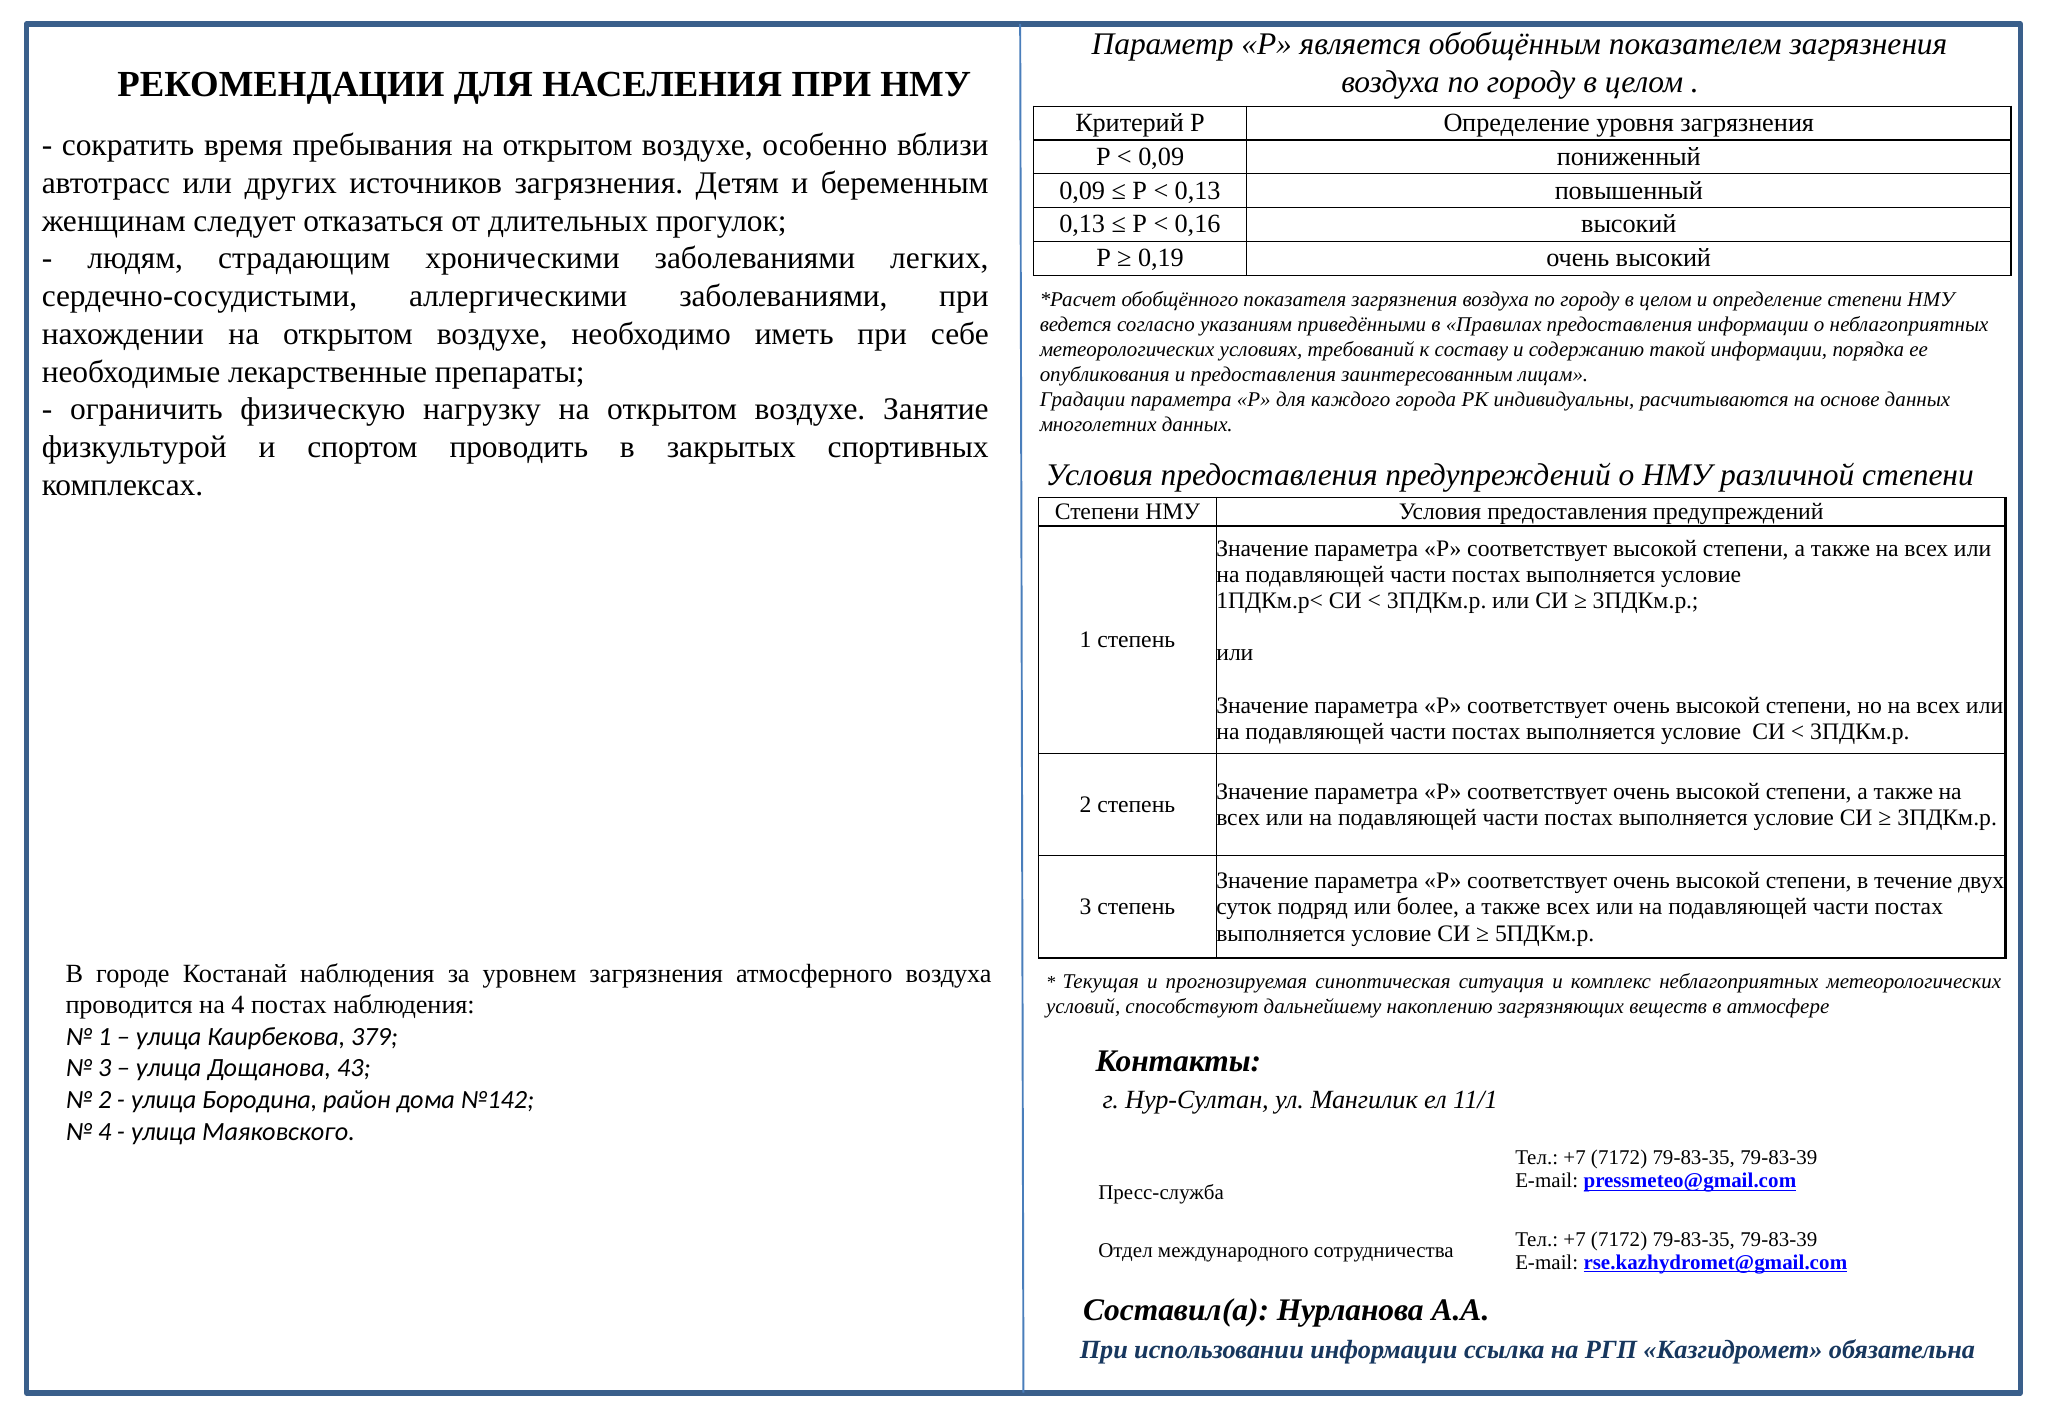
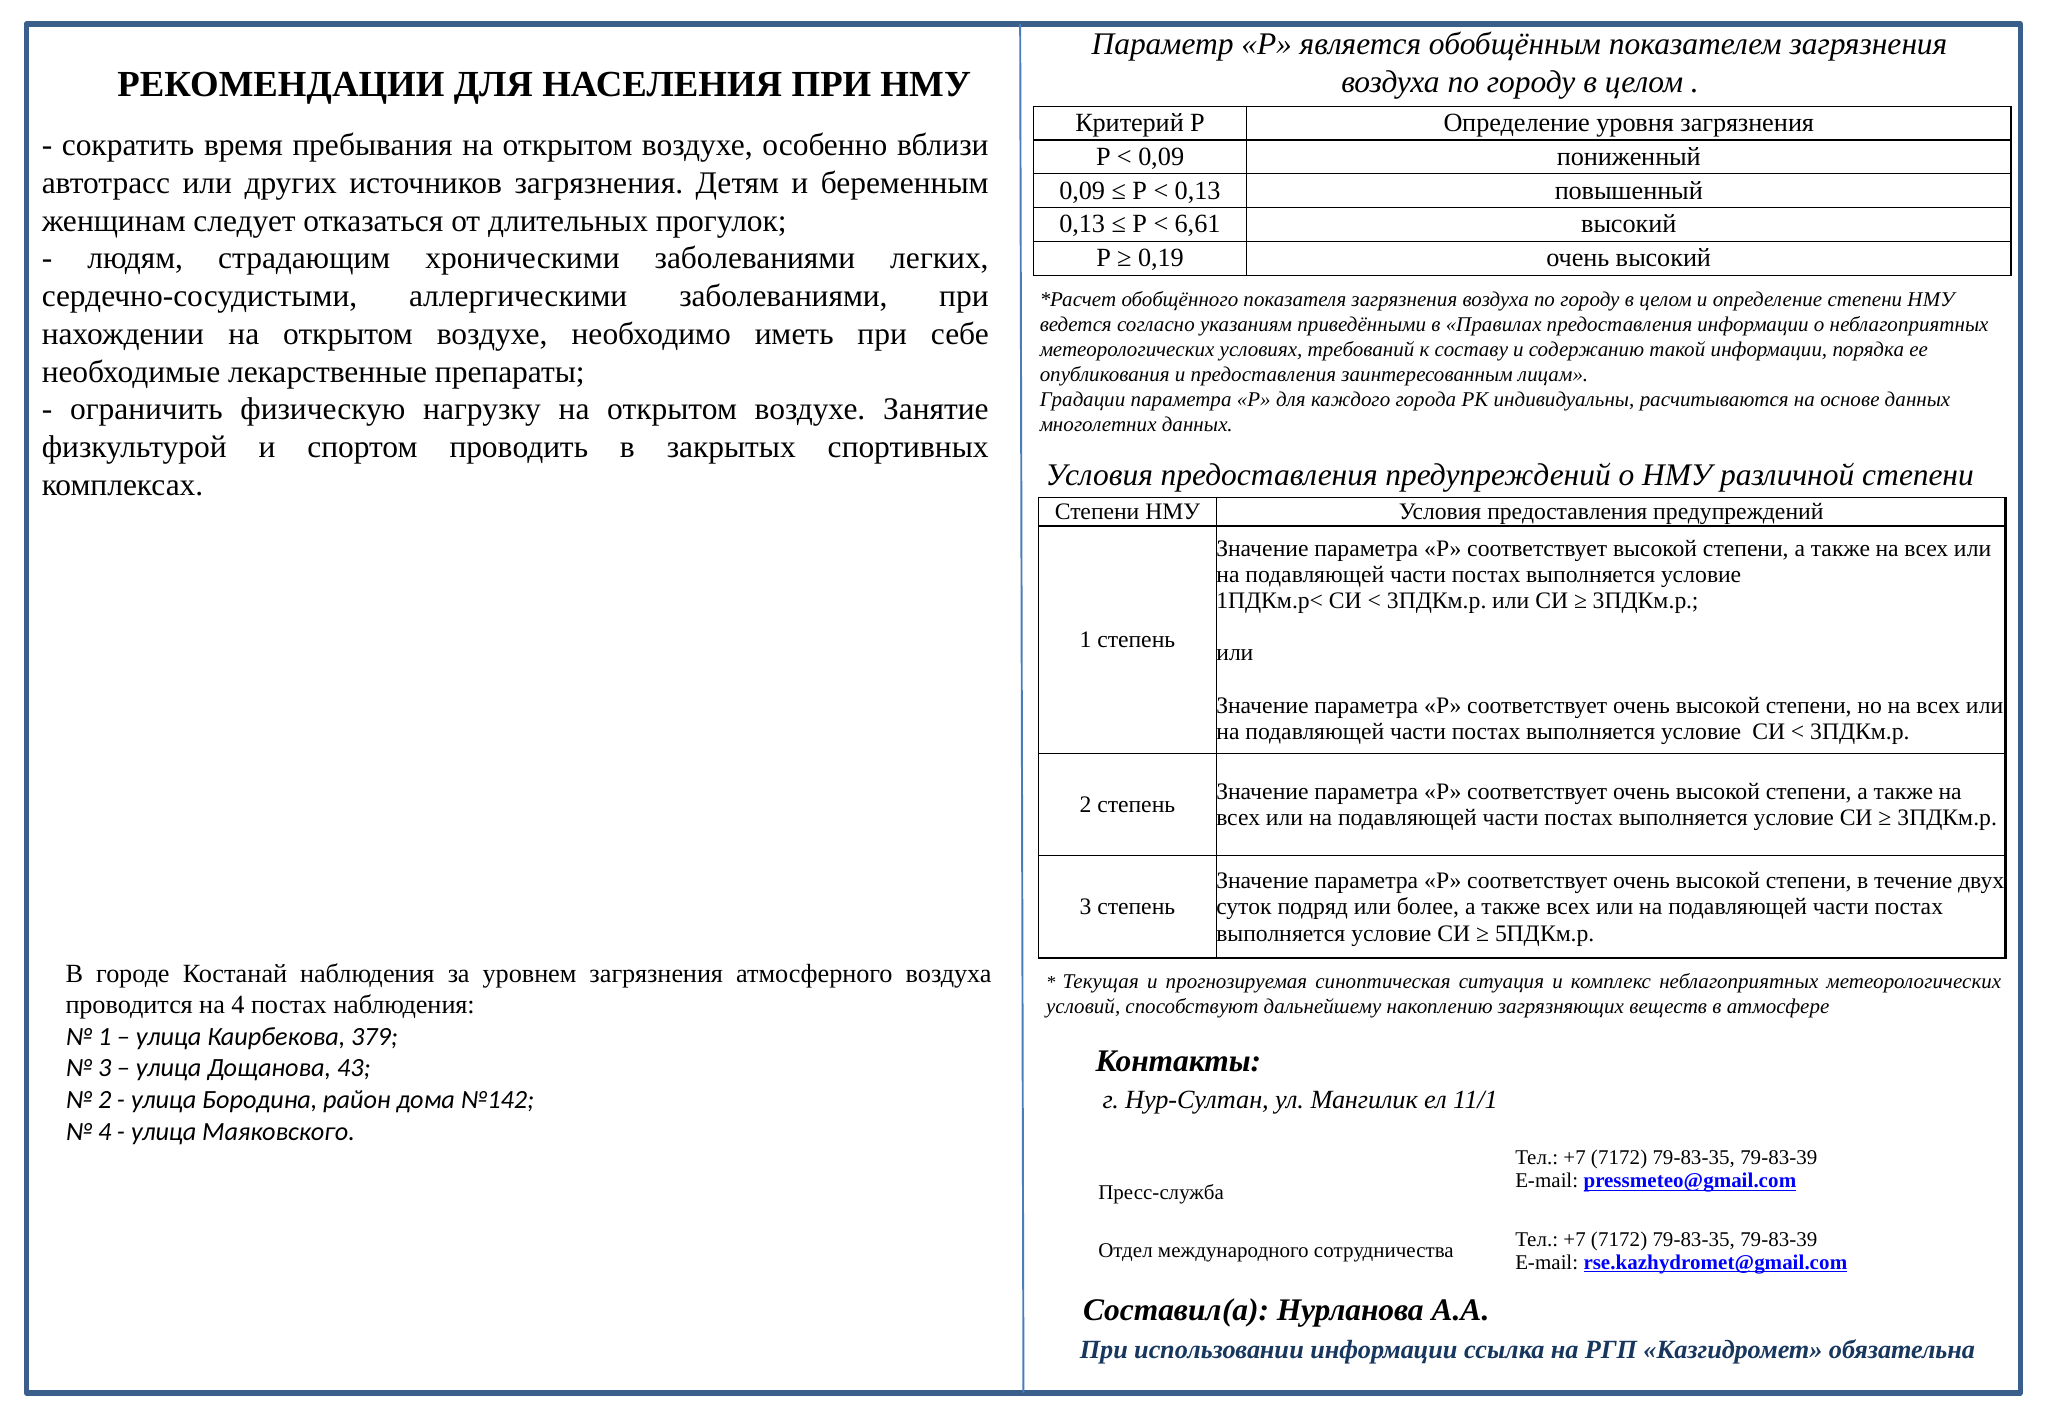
0,16: 0,16 -> 6,61 (1198, 224)
